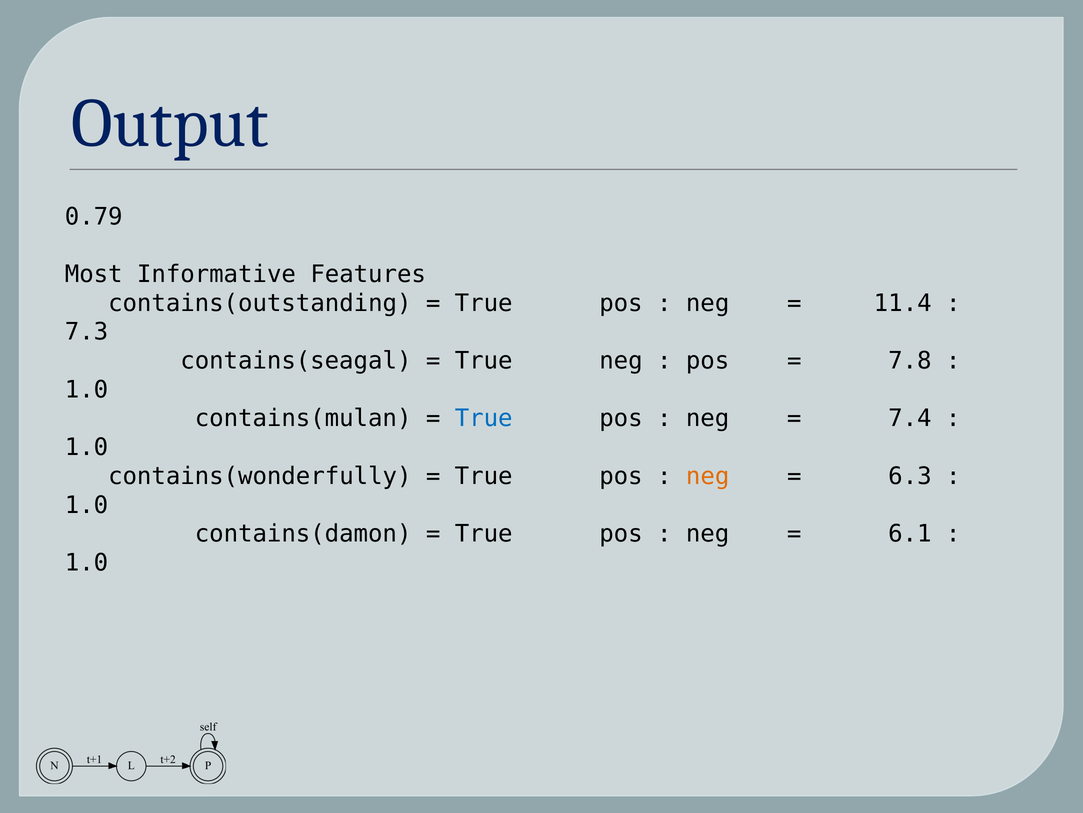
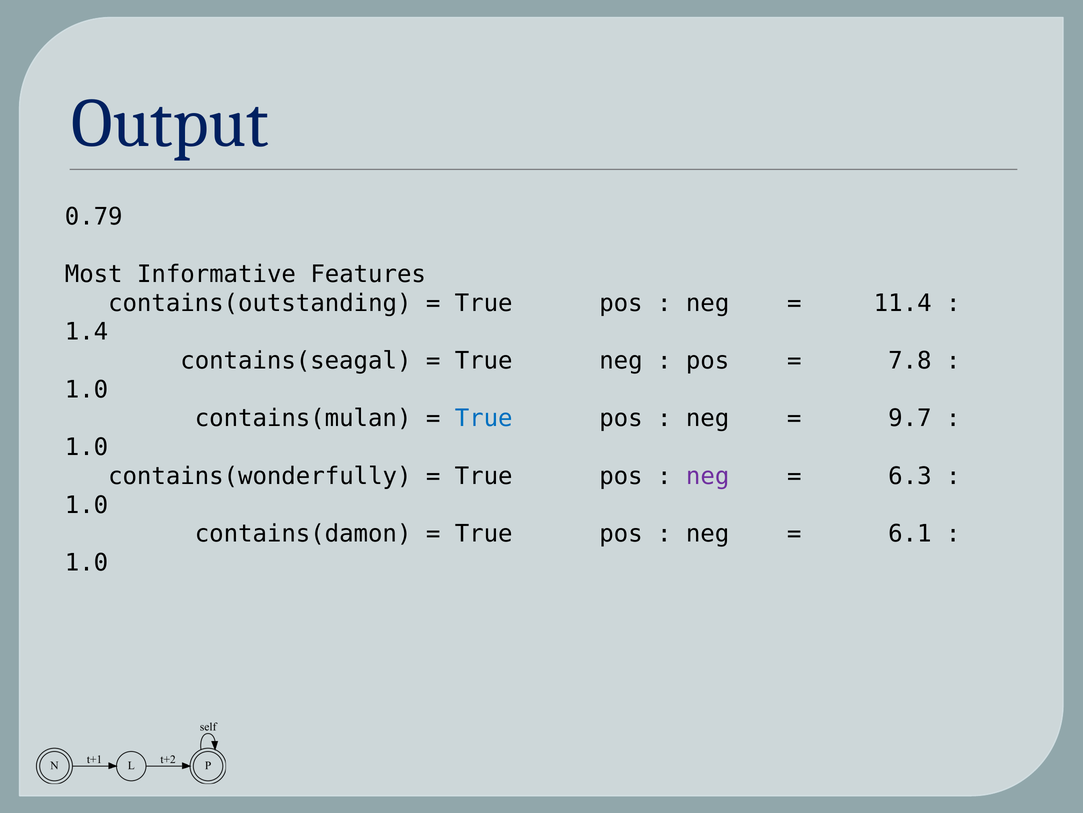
7.3: 7.3 -> 1.4 (86, 332)
7.4: 7.4 -> 9.7 (910, 418)
neg colour: orange -> purple (708, 476)
